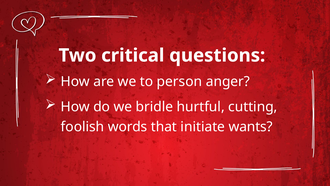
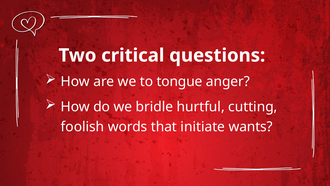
person: person -> tongue (179, 81)
